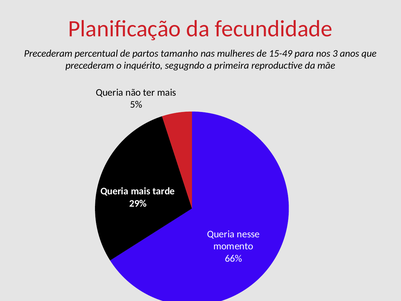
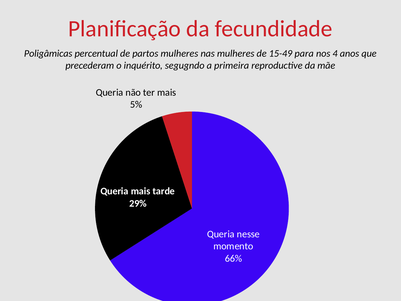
Precederam: Precederam -> Poligâmicas (48, 54)
partos tamanho: tamanho -> mulheres (179, 54)
3: 3 -> 4 (335, 54)
